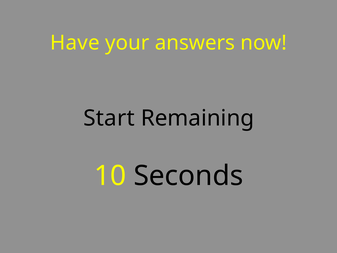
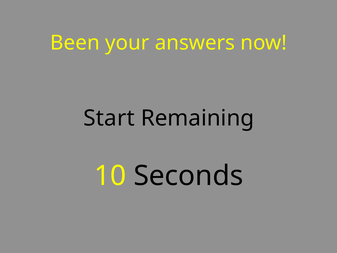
Have: Have -> Been (75, 43)
